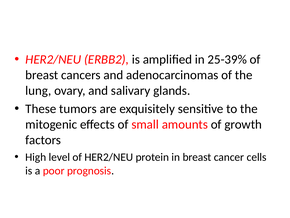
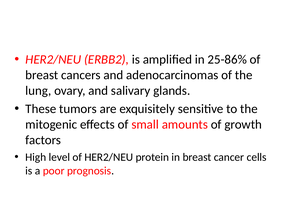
25-39%: 25-39% -> 25-86% (227, 59)
